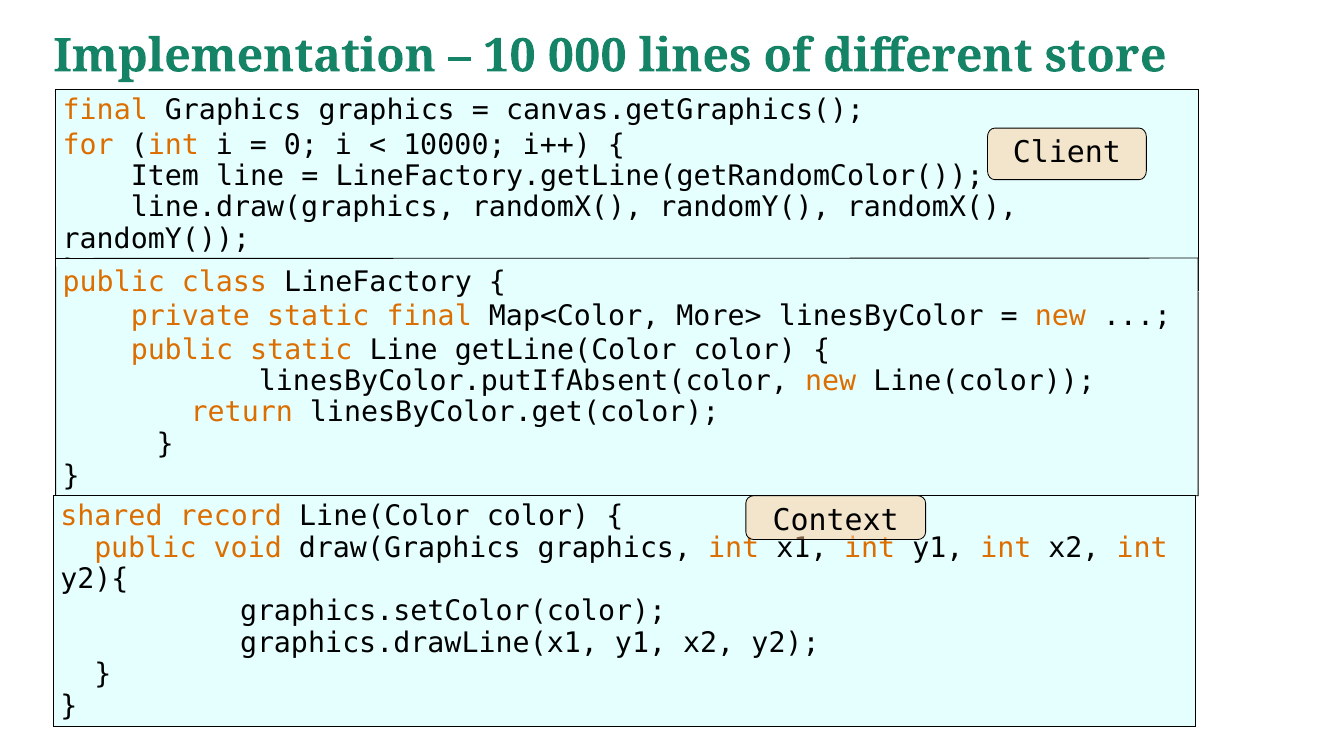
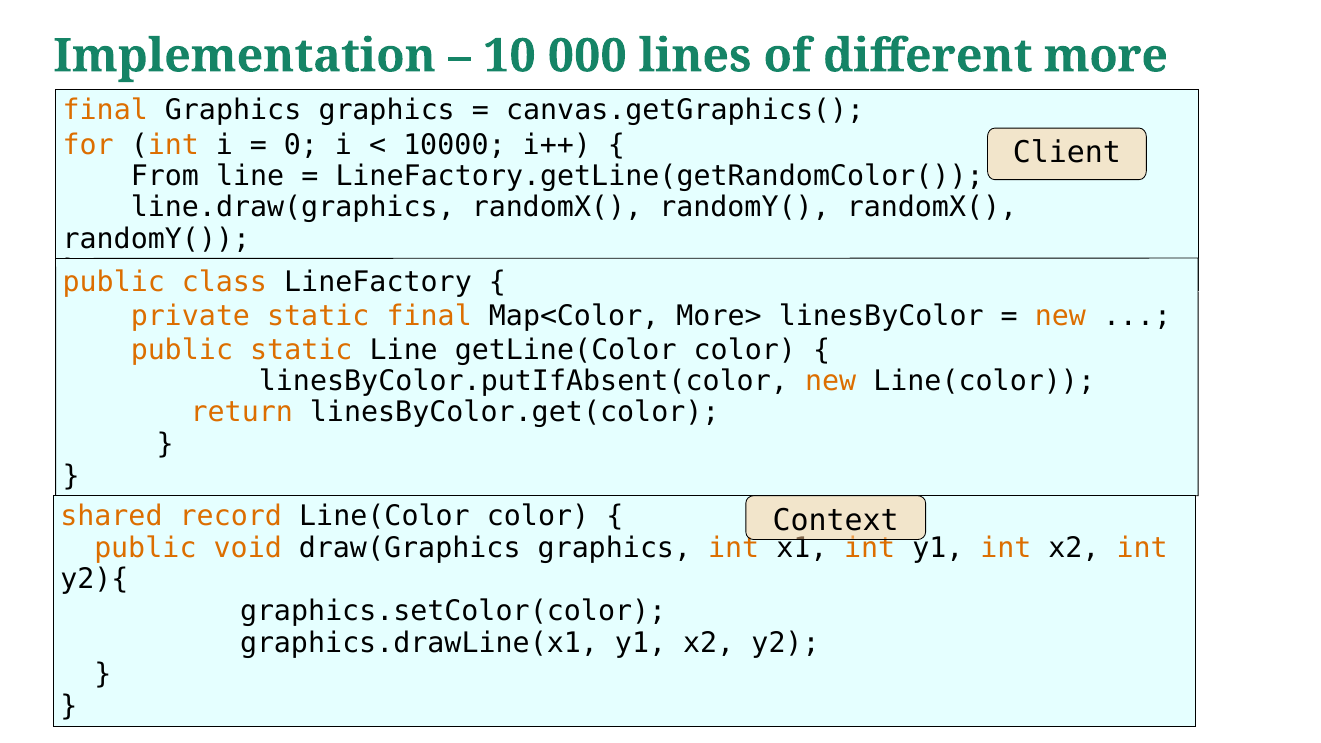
store: store -> more (1106, 56)
Item: Item -> From (165, 176)
